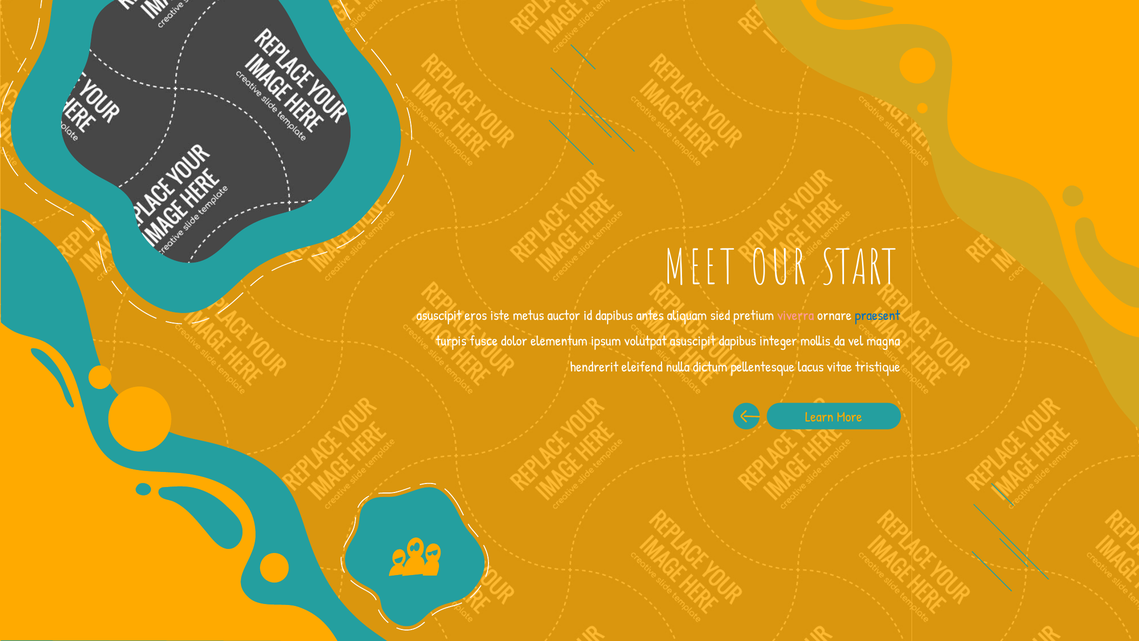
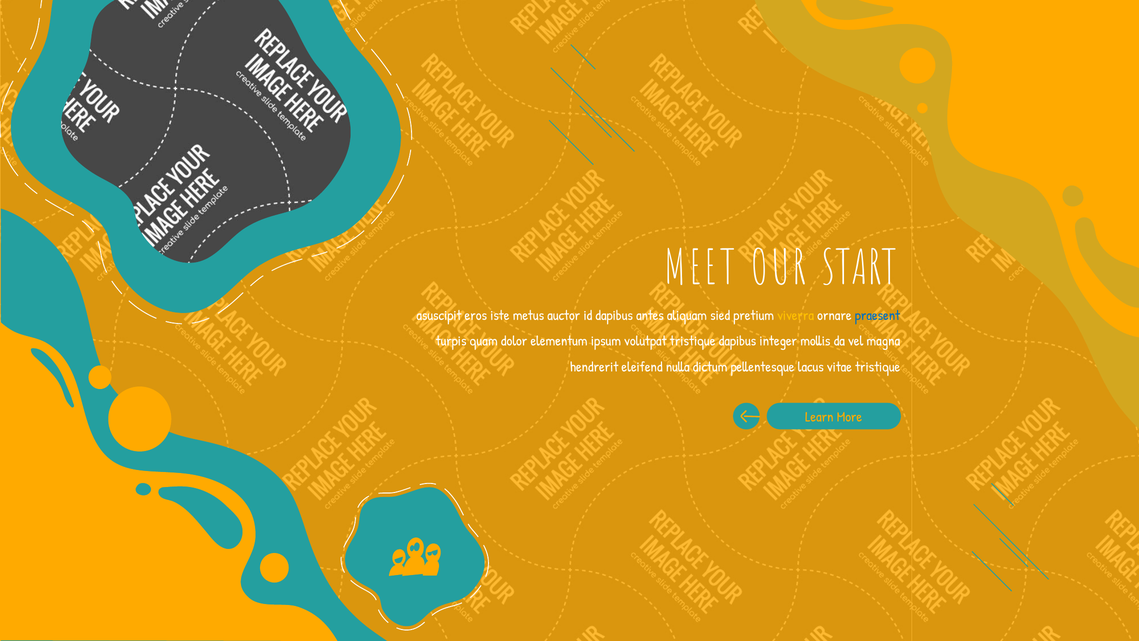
viverra colour: pink -> yellow (796, 315)
fusce: fusce -> quam (484, 341)
volutpat asuscipit: asuscipit -> tristique (693, 341)
